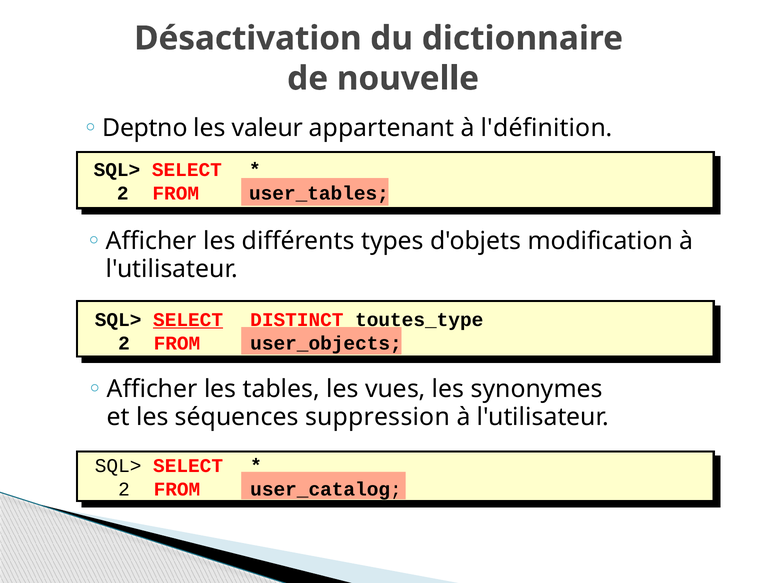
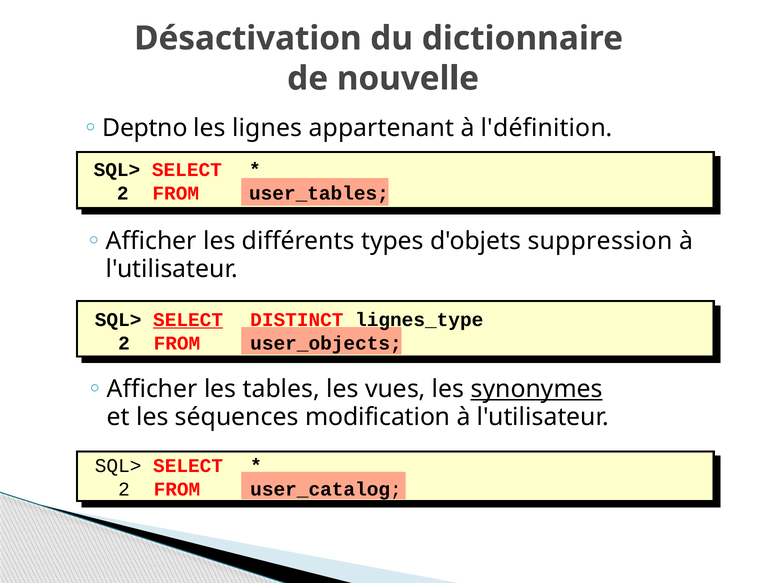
valeur: valeur -> lignes (267, 128)
modification: modification -> suppression (600, 241)
toutes_type: toutes_type -> lignes_type (419, 320)
synonymes underline: none -> present (537, 389)
suppression: suppression -> modification (378, 417)
